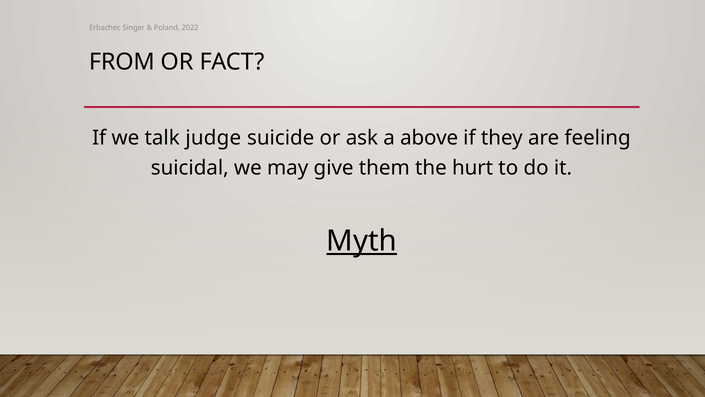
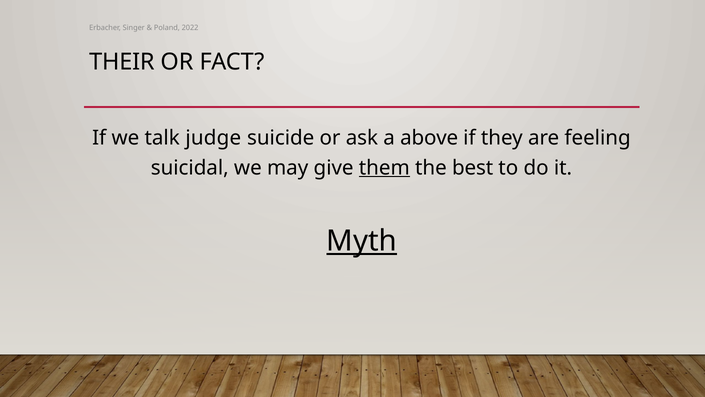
FROM: FROM -> THEIR (122, 62)
them underline: none -> present (384, 168)
hurt: hurt -> best (473, 168)
